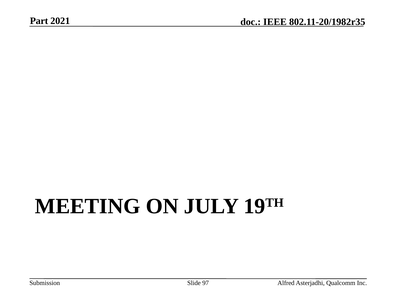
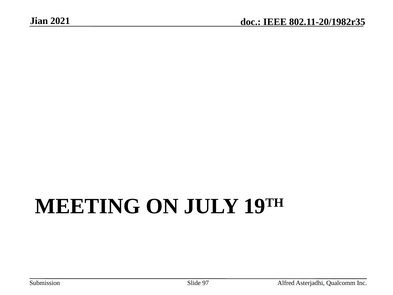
Part: Part -> Jian (39, 21)
